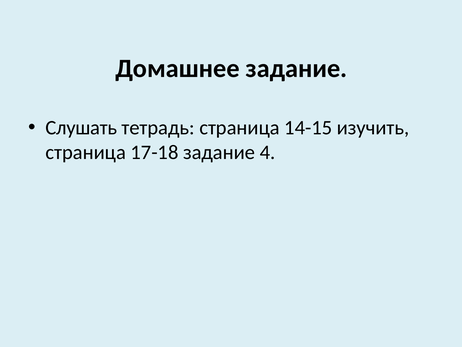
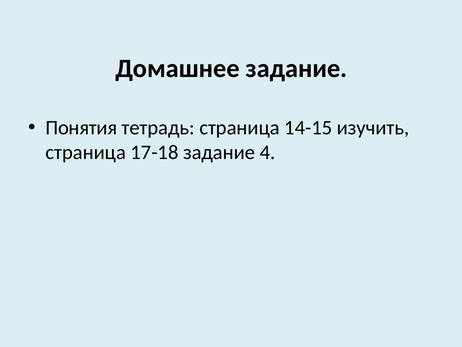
Слушать: Слушать -> Понятия (81, 127)
